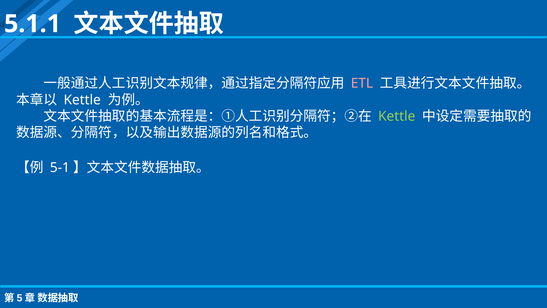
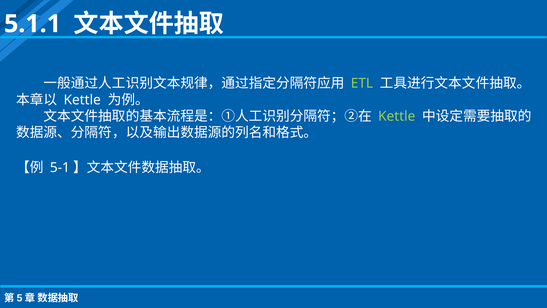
ETL colour: pink -> light green (362, 83)
